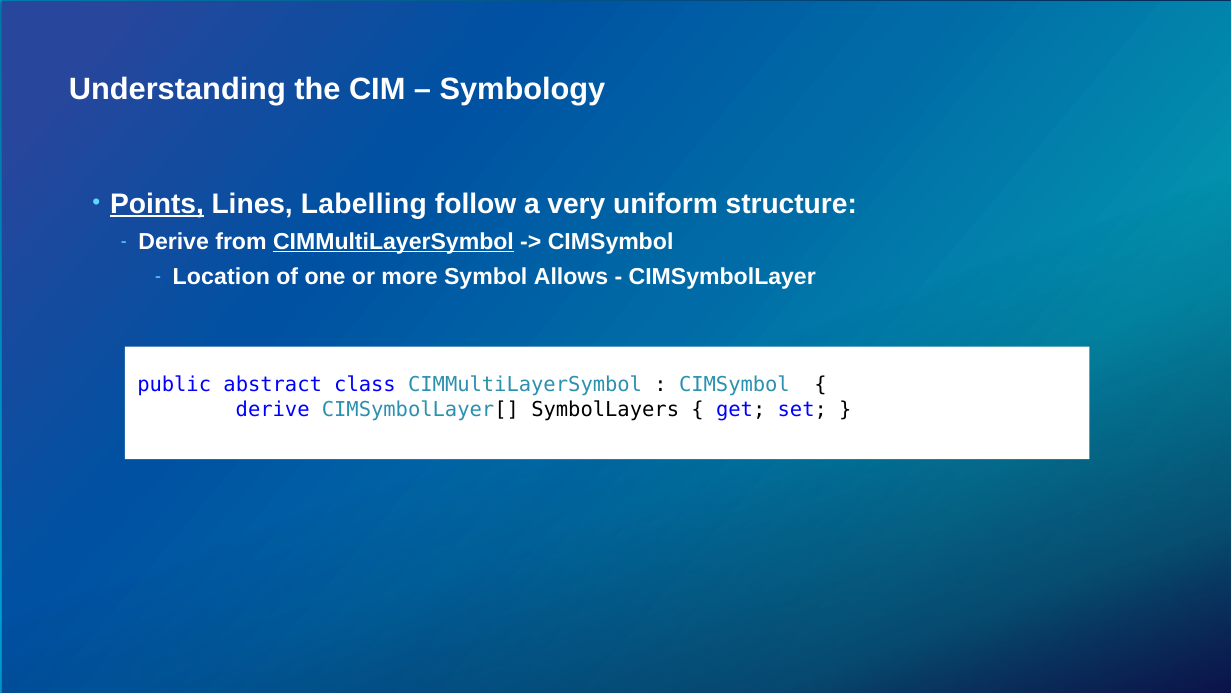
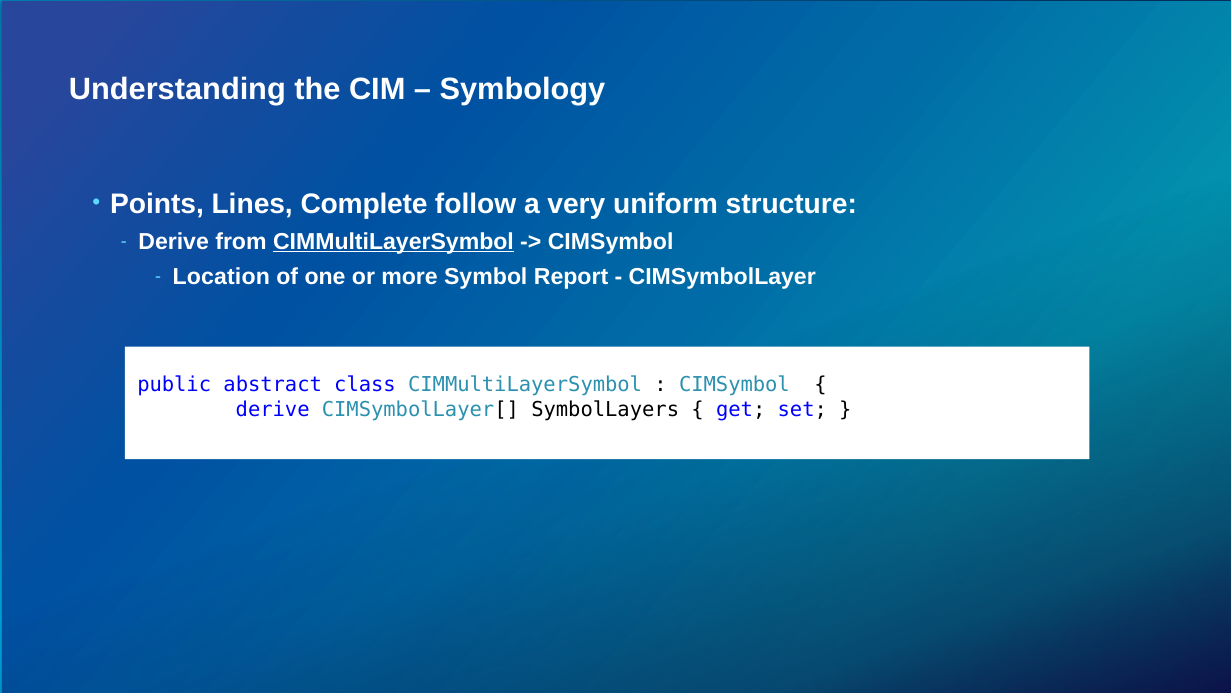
Points underline: present -> none (157, 204)
Labelling: Labelling -> Complete (364, 204)
Allows: Allows -> Report (571, 277)
